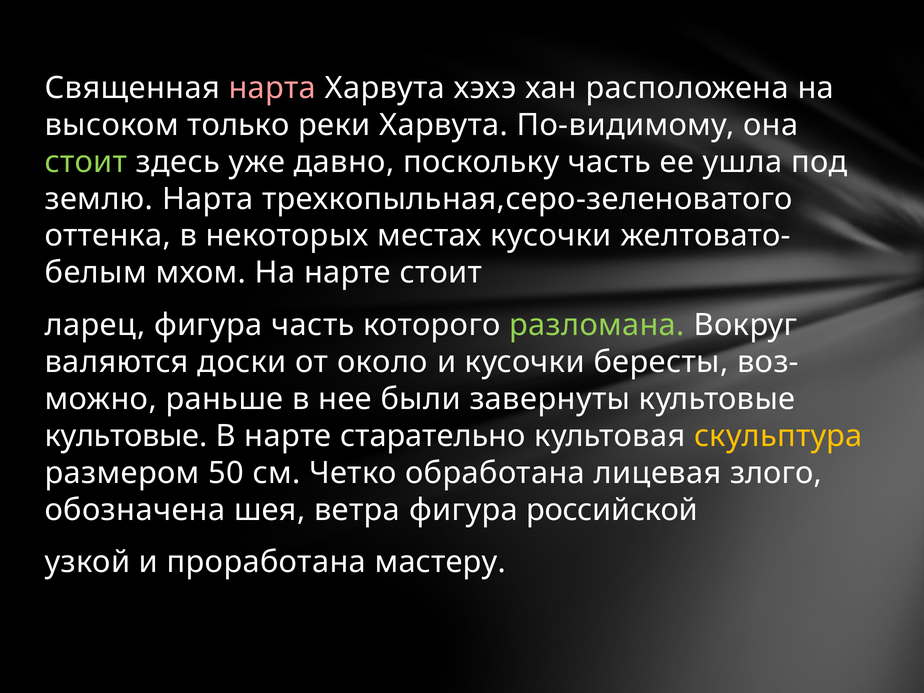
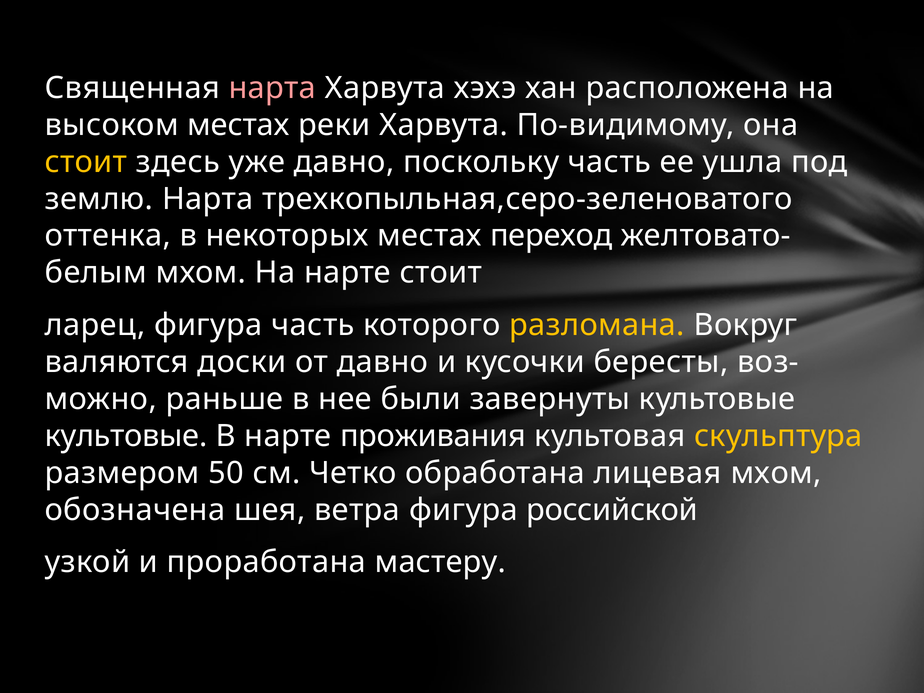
высоком только: только -> местах (239, 125)
стоит colour: light green -> yellow (86, 162)
местах кусочки: кусочки -> переход (551, 236)
разломана colour: light green -> yellow (597, 325)
от около: около -> давно (382, 362)
старательно: старательно -> проживания (433, 436)
лицевая злого: злого -> мхом (776, 473)
